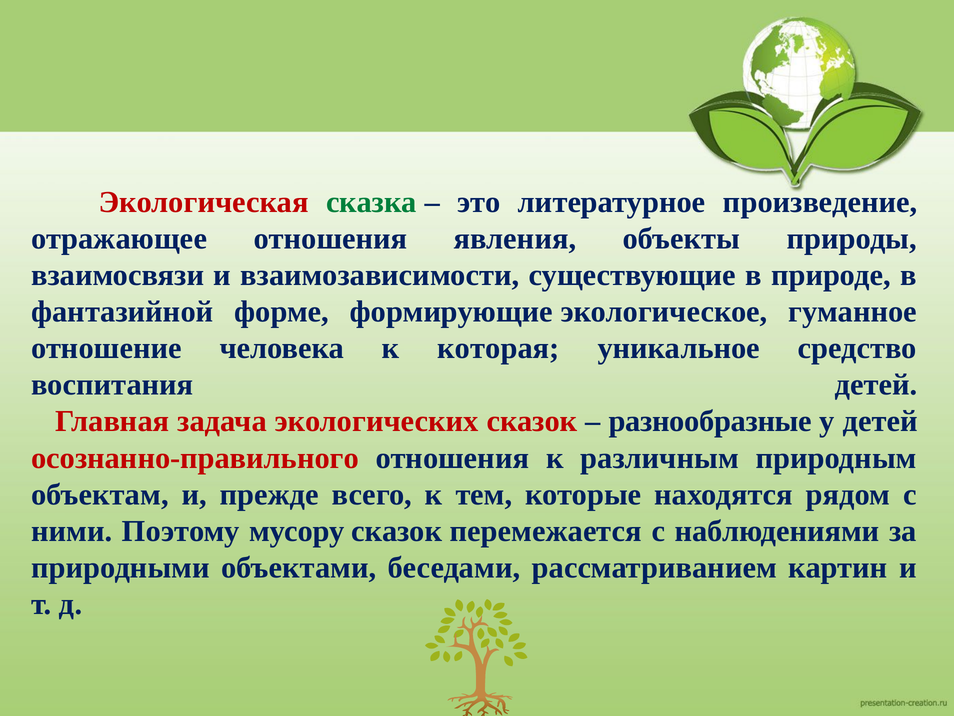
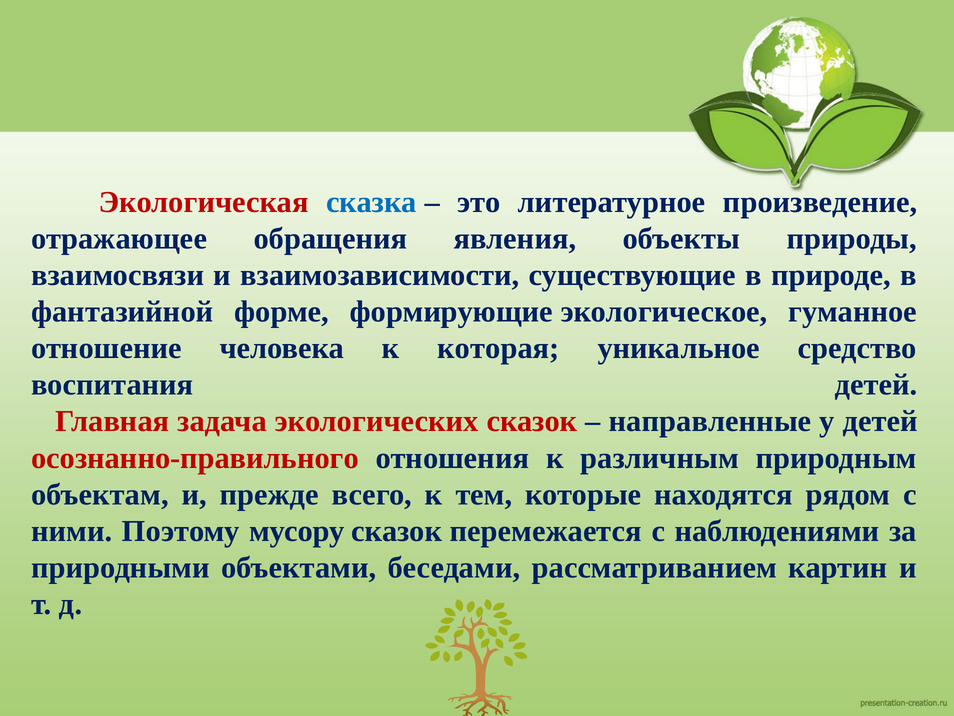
сказка colour: green -> blue (371, 202)
отражающее отношения: отношения -> обращения (330, 238)
разнообразные: разнообразные -> направленные (710, 421)
